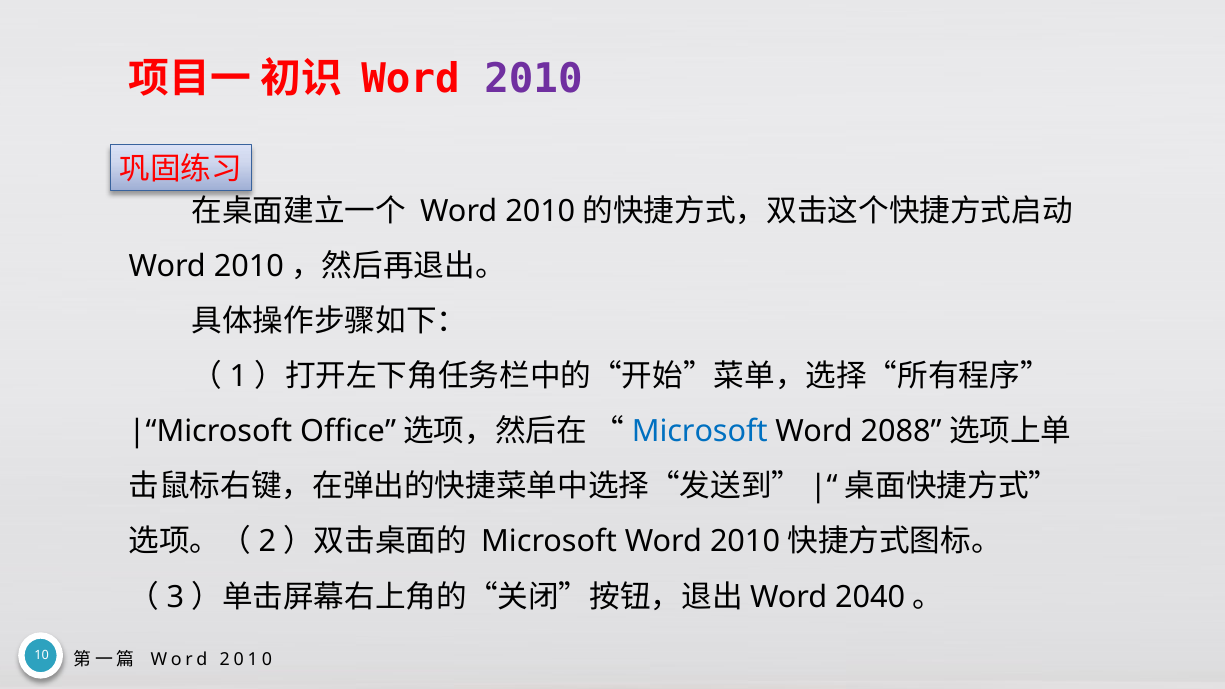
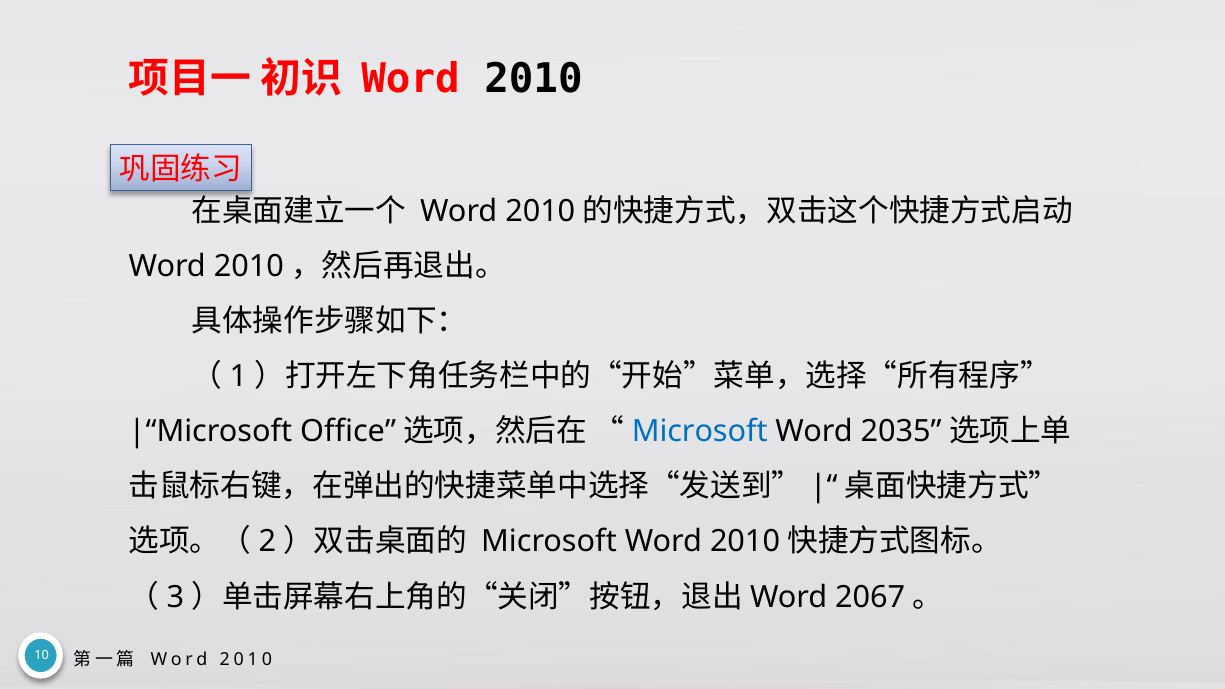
2010 colour: purple -> black (533, 79)
2088: 2088 -> 2035 (901, 432)
2040: 2040 -> 2067 (870, 597)
